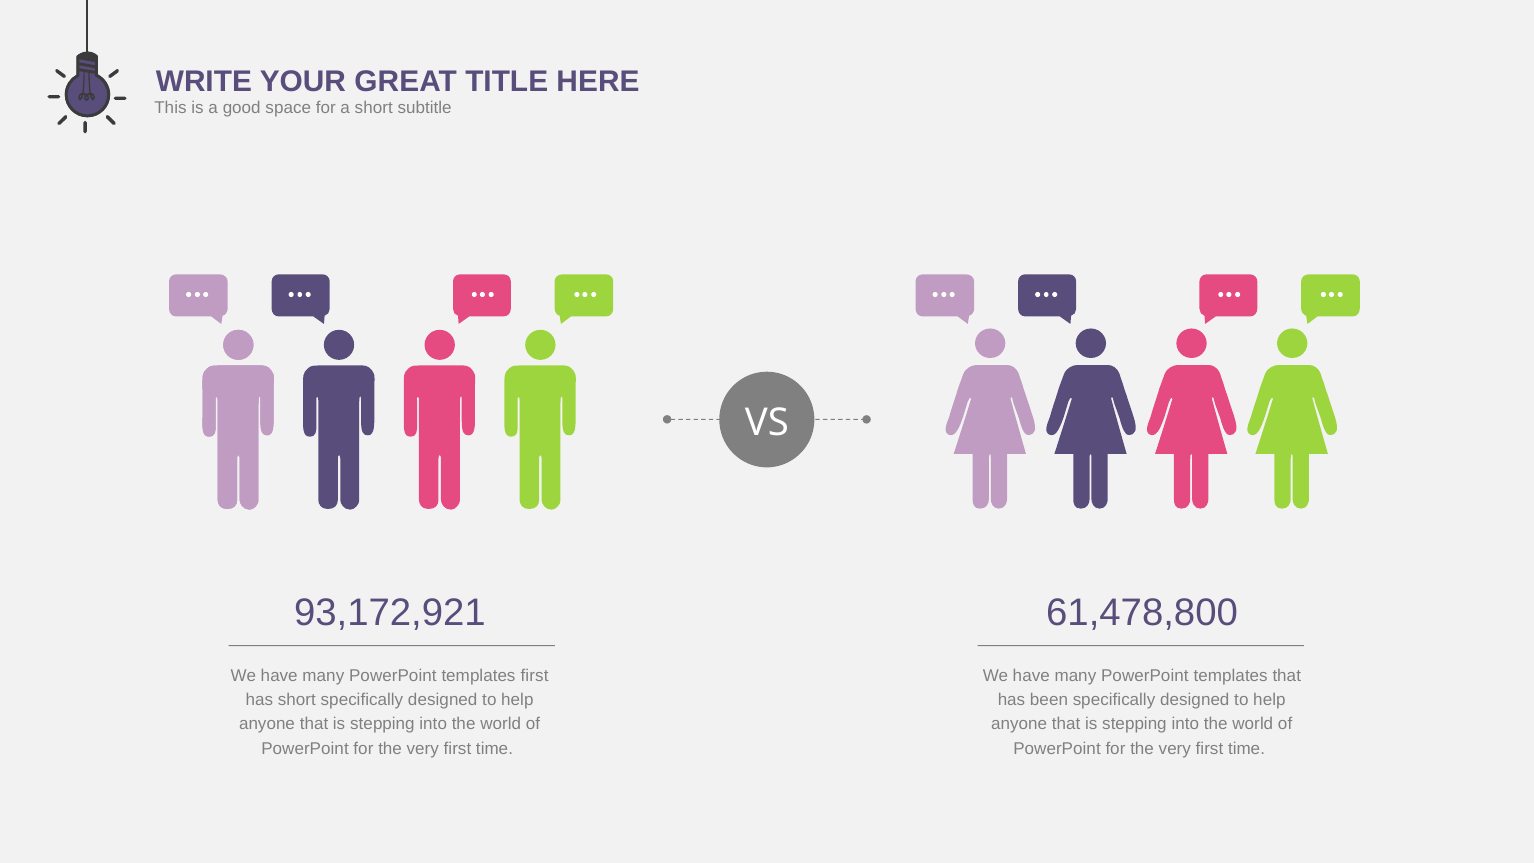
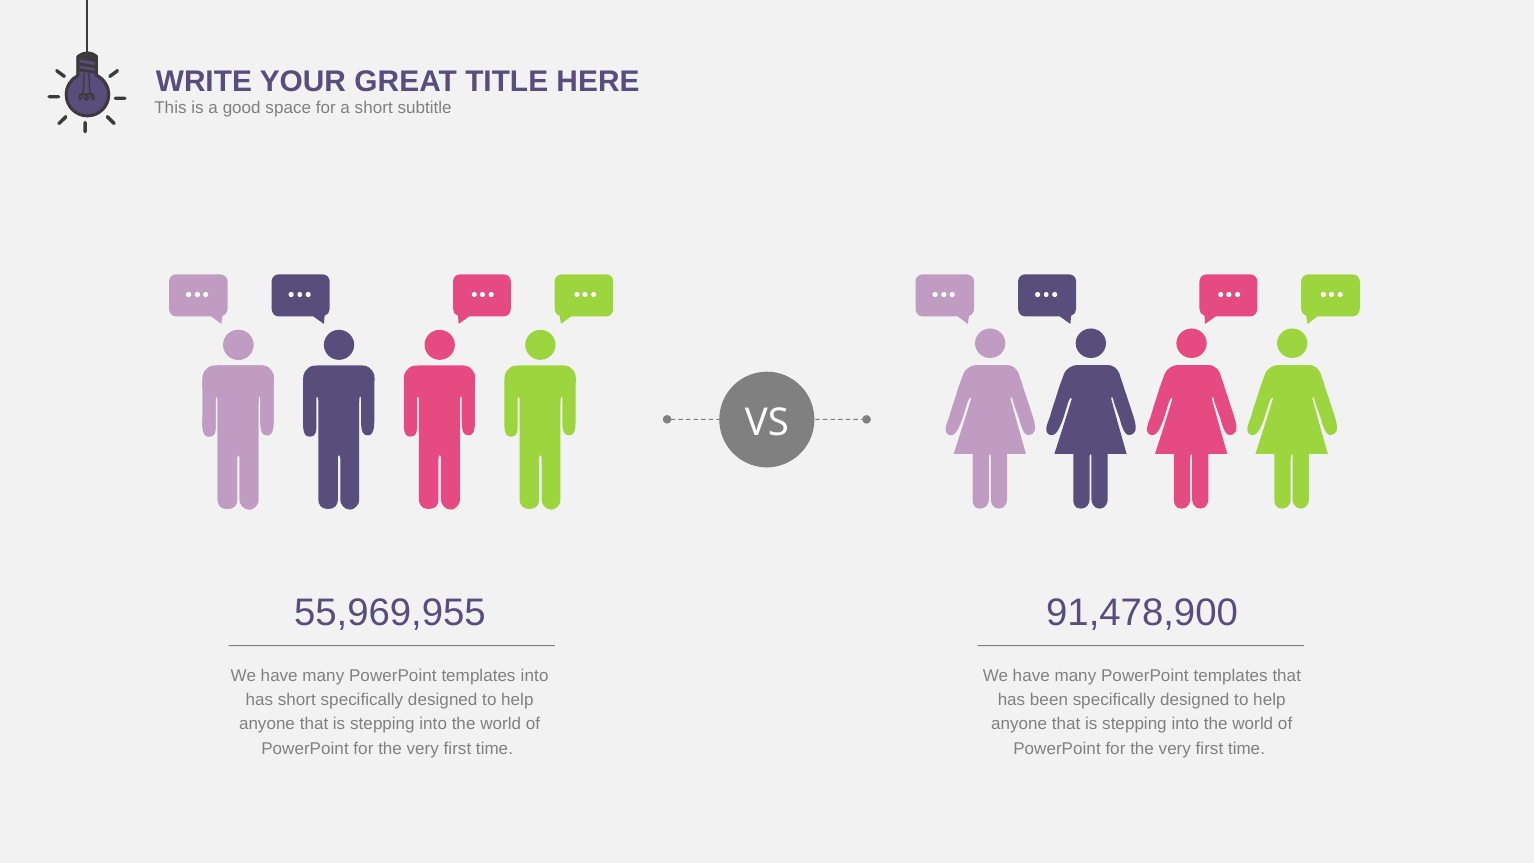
93,172,921: 93,172,921 -> 55,969,955 (390, 613)
61,478,800: 61,478,800 -> 91,478,900 (1142, 613)
templates first: first -> into (535, 675)
